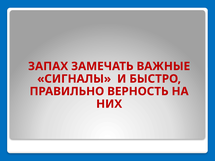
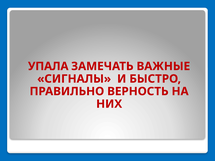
ЗАПАХ: ЗАПАХ -> УПАЛА (48, 66)
